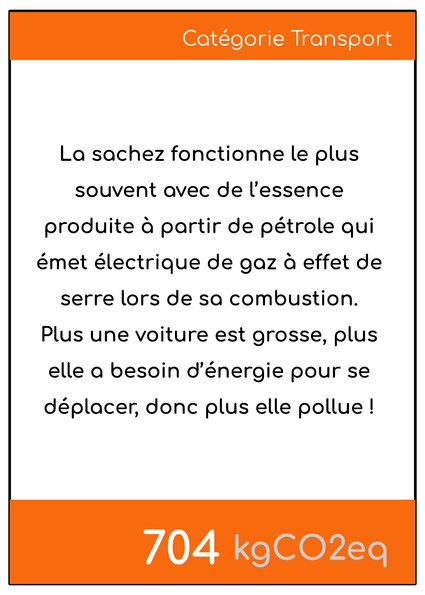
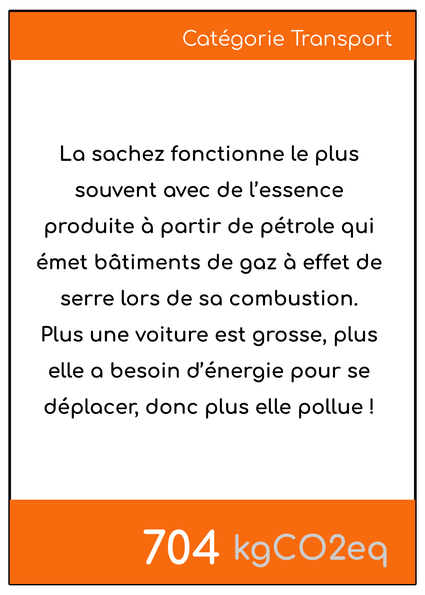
électrique: électrique -> bâtiments (147, 263)
